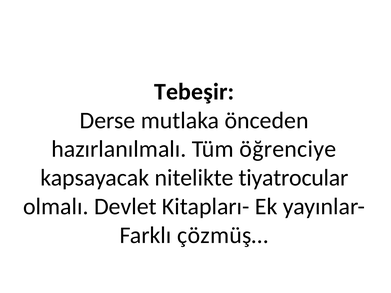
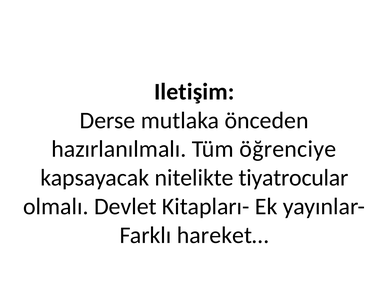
Tebeşir: Tebeşir -> Iletişim (194, 92)
çözmüş…: çözmüş… -> hareket… (223, 235)
